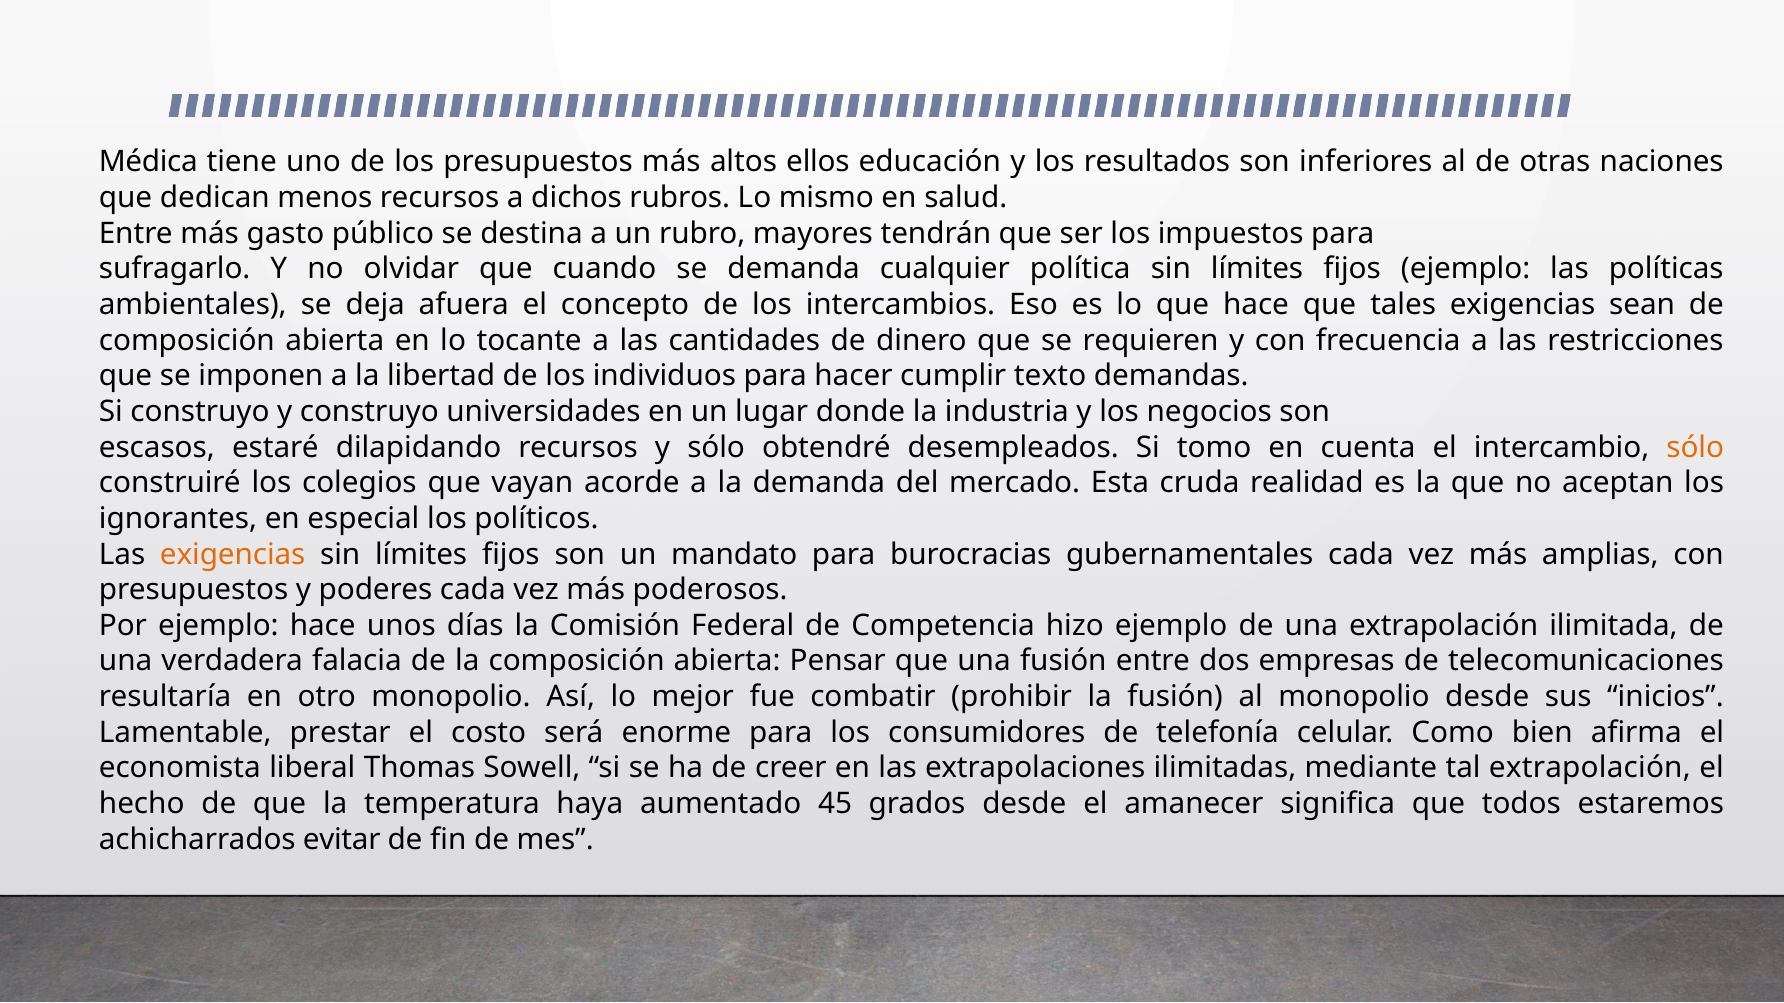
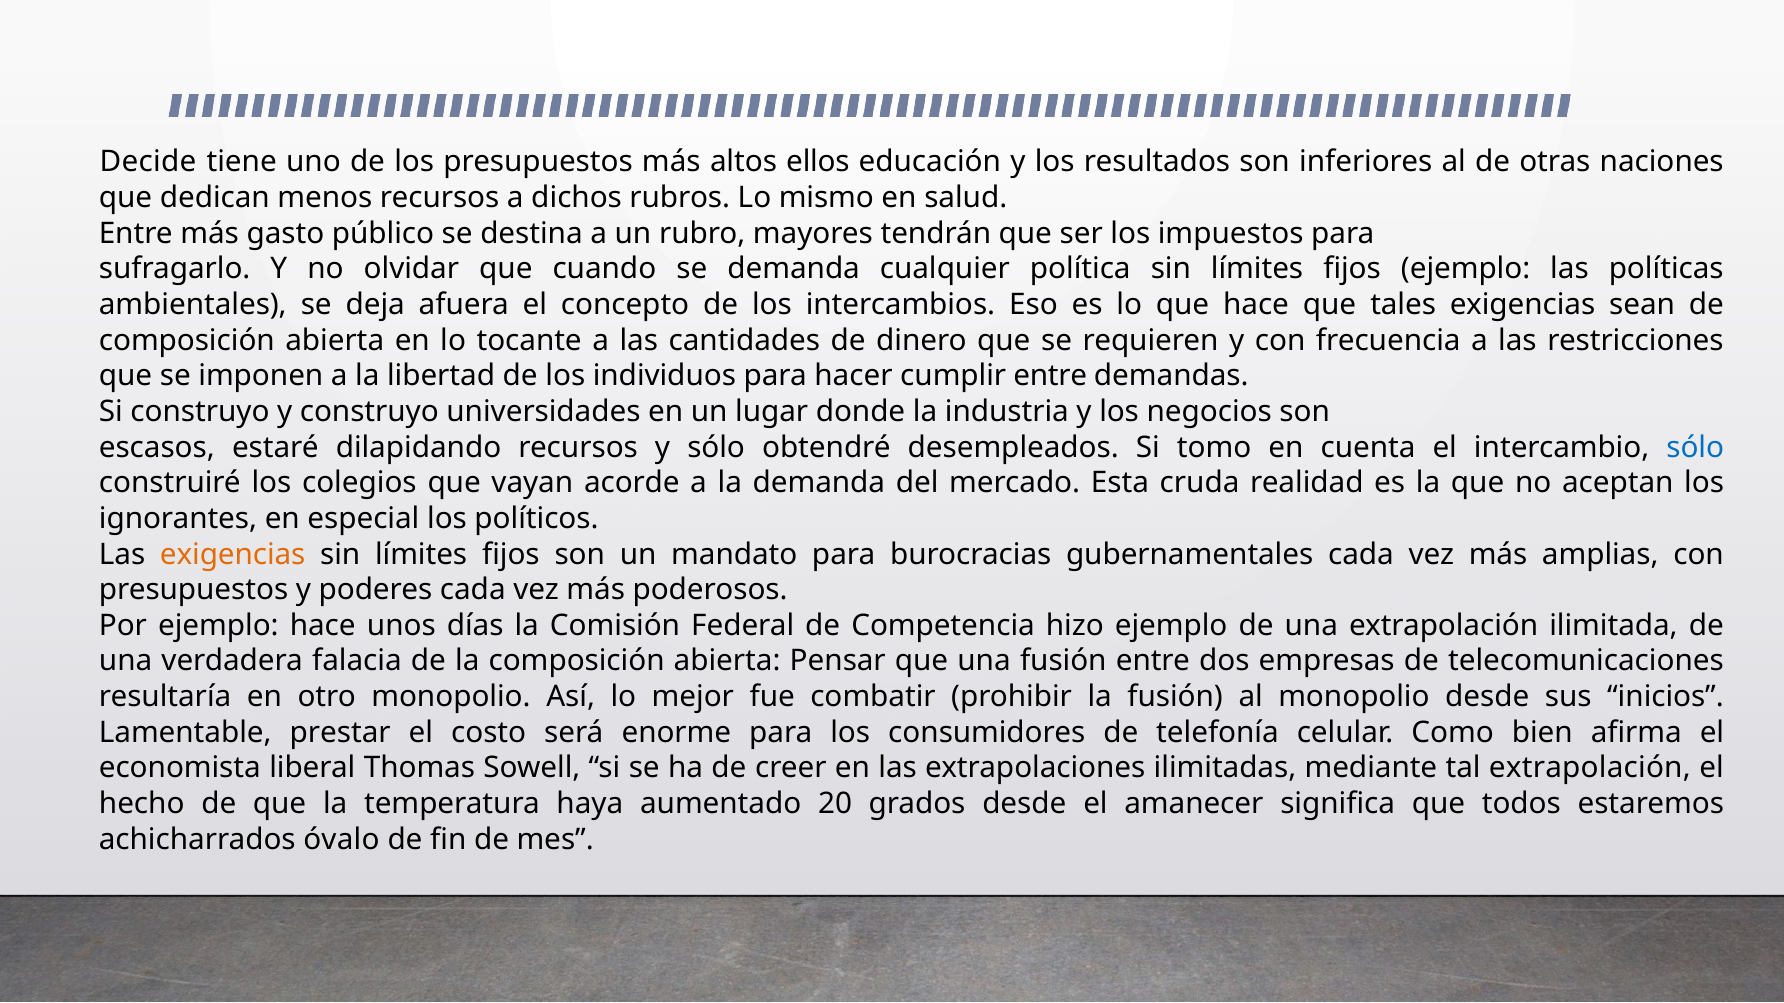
Médica: Médica -> Decide (148, 162)
cumplir texto: texto -> entre (1050, 376)
sólo colour: orange -> blue (1695, 448)
45: 45 -> 20 (835, 804)
evitar: evitar -> óvalo (341, 840)
